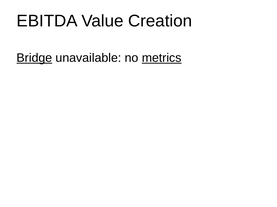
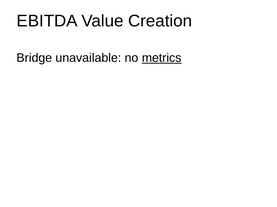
Bridge underline: present -> none (34, 58)
